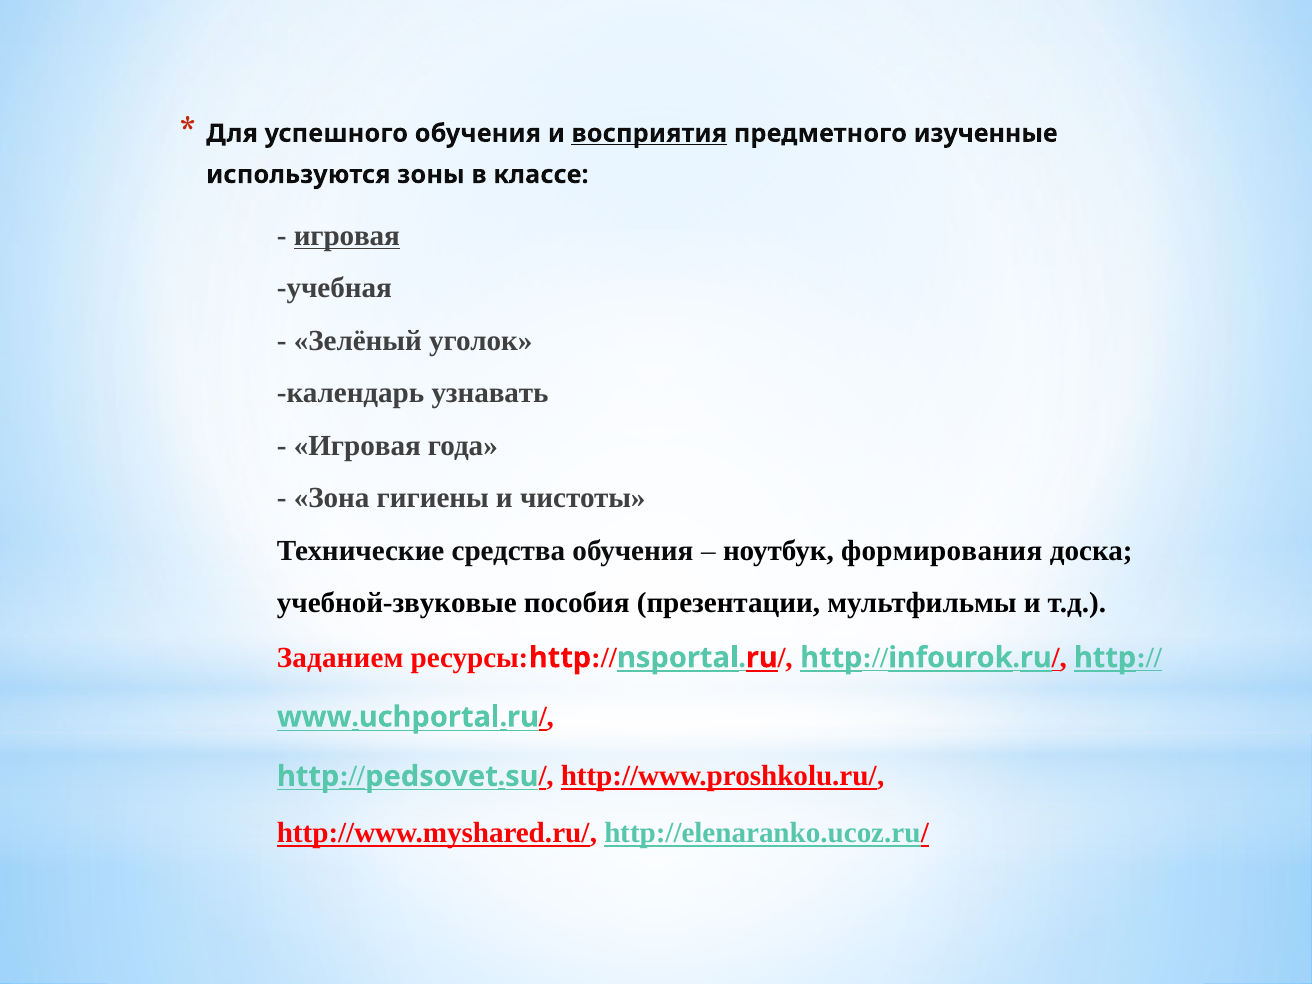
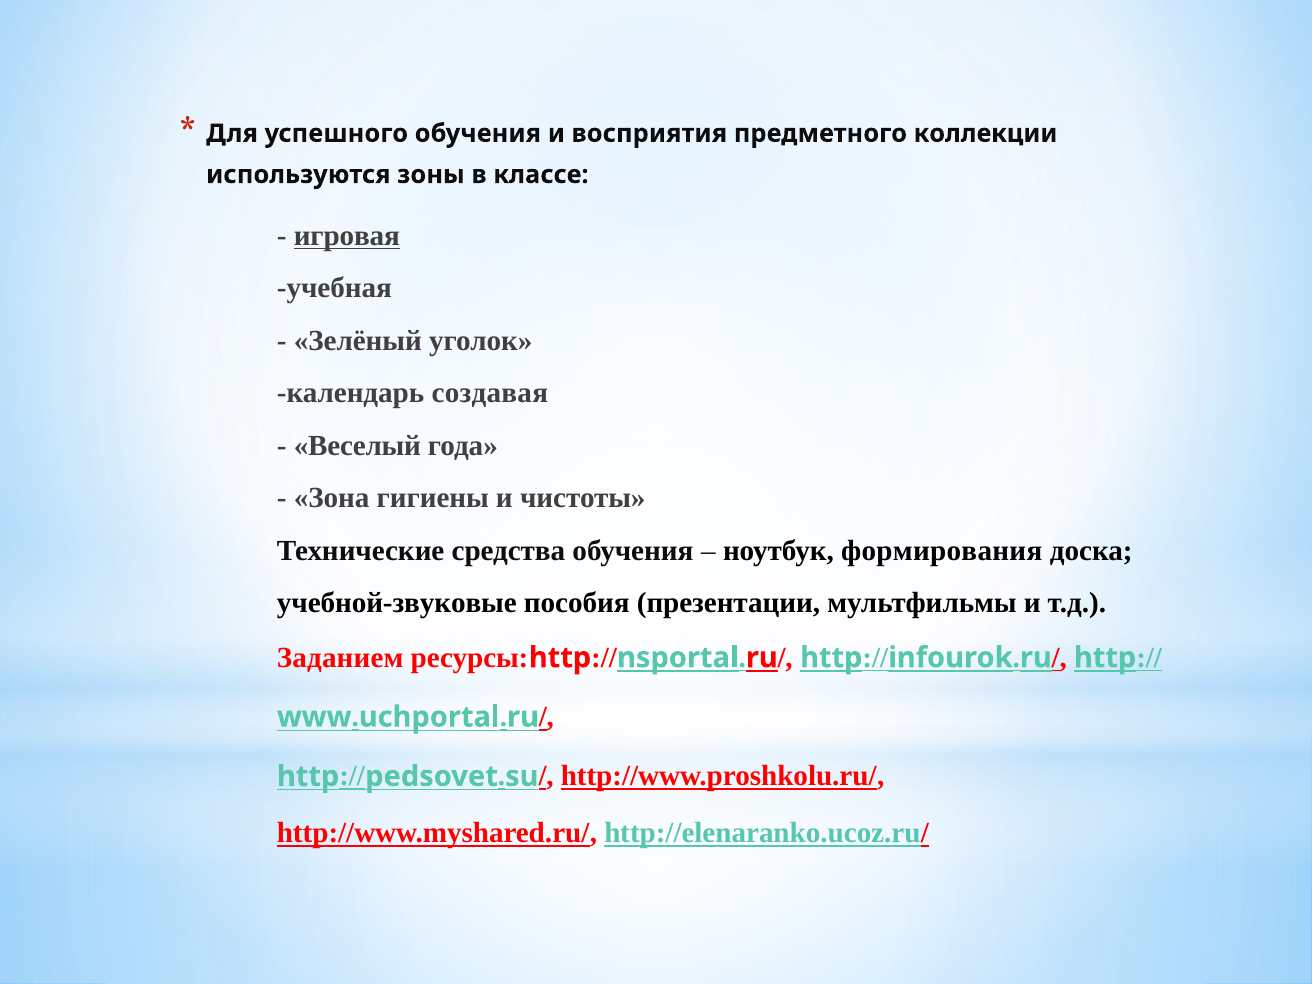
восприятия underline: present -> none (649, 133)
изученные: изученные -> коллекции (986, 133)
узнавать: узнавать -> создавая (490, 393)
Игровая: Игровая -> Веселый (357, 446)
